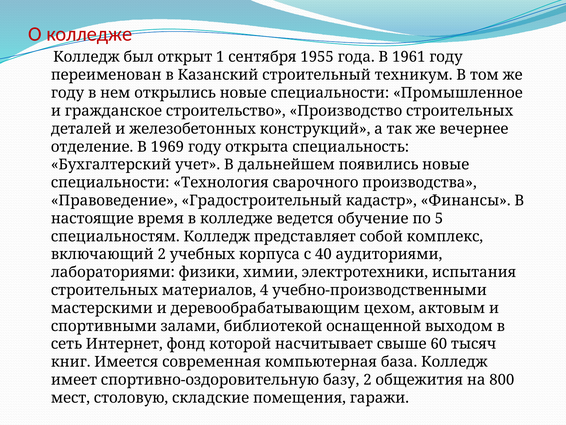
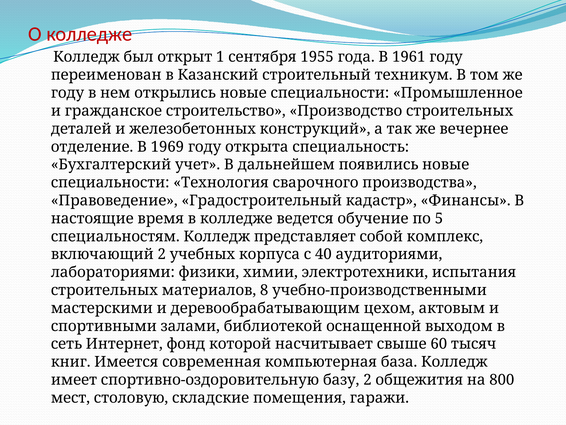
4: 4 -> 8 (264, 290)
